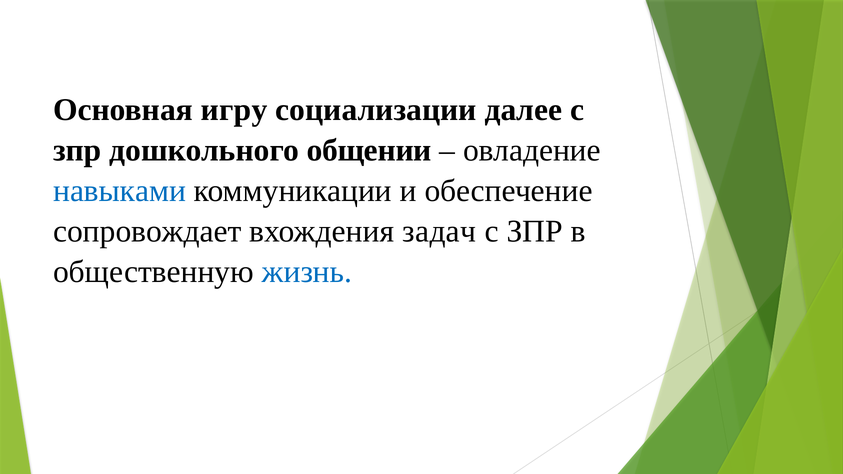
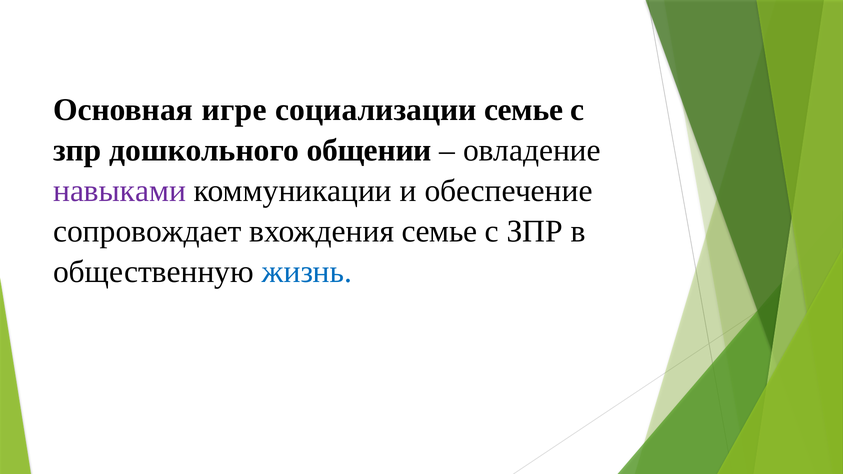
игру: игру -> игре (234, 110)
социализации далее: далее -> семье (524, 110)
навыками colour: blue -> purple (120, 191)
вхождения задач: задач -> семье (440, 231)
